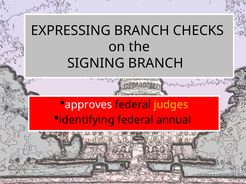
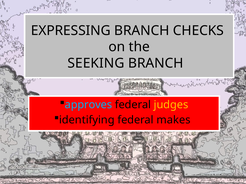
SIGNING: SIGNING -> SEEKING (96, 63)
approves colour: white -> light blue (88, 105)
annual: annual -> makes (174, 120)
